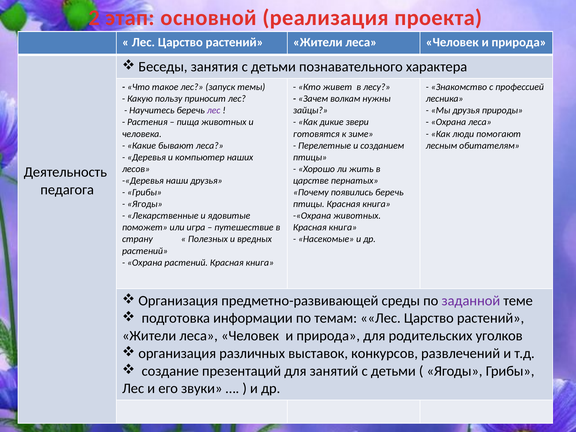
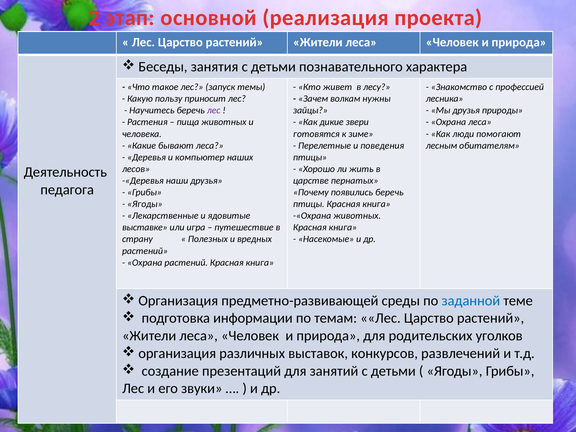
созданием: созданием -> поведения (382, 146)
поможет: поможет -> выставке (145, 227)
заданной colour: purple -> blue (471, 301)
